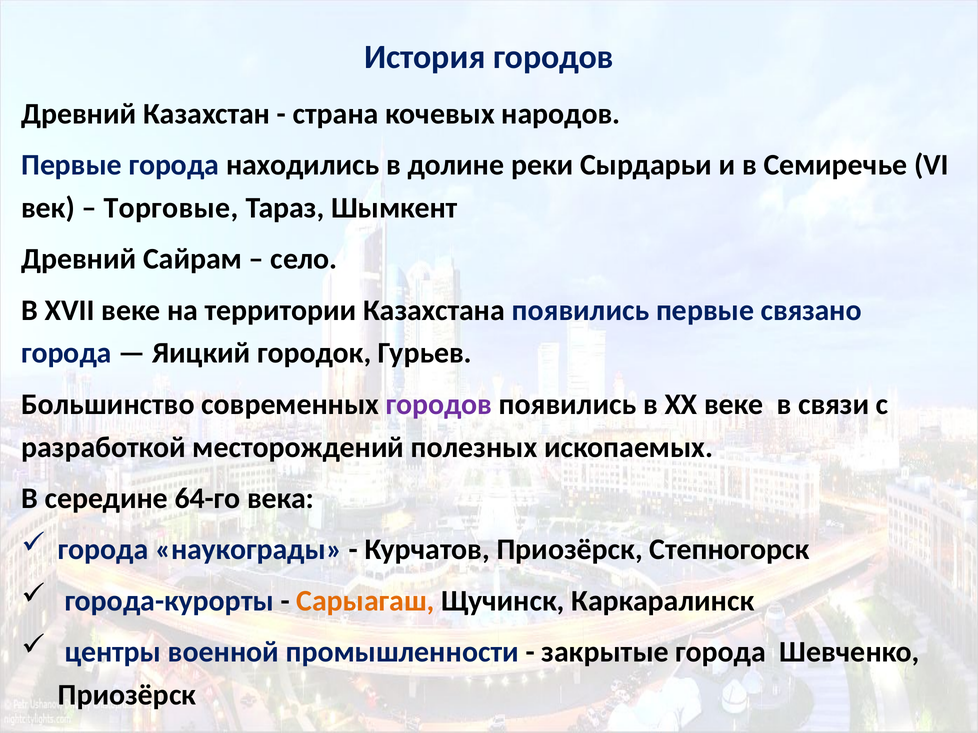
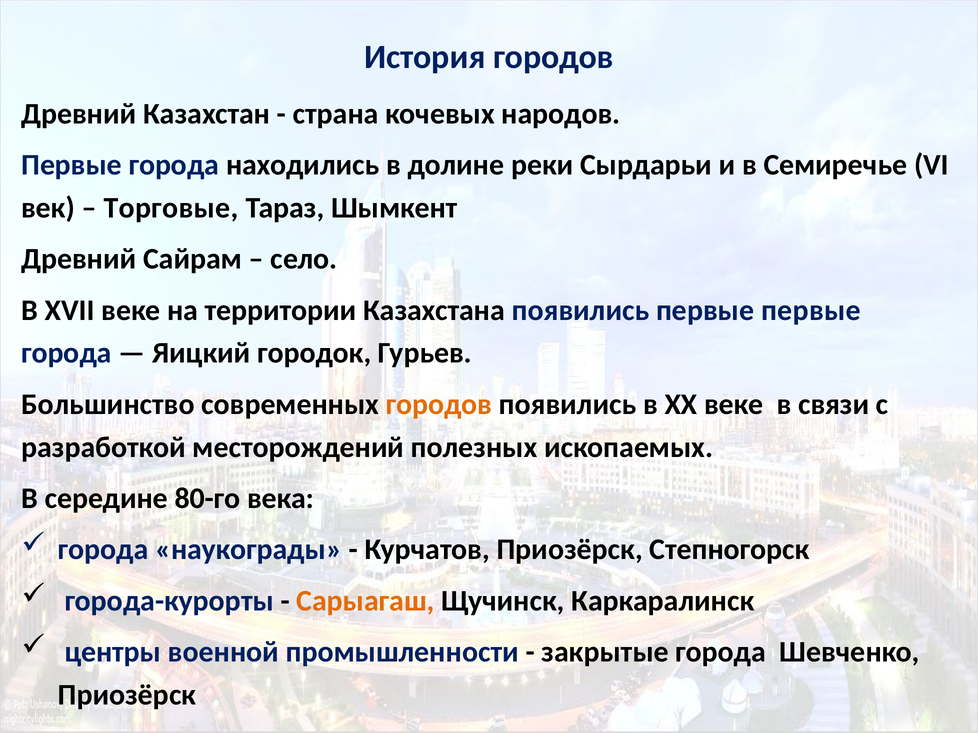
первые связано: связано -> первые (811, 310)
городов colour: purple -> orange (439, 405)
64-го: 64-го -> 80-го (208, 499)
